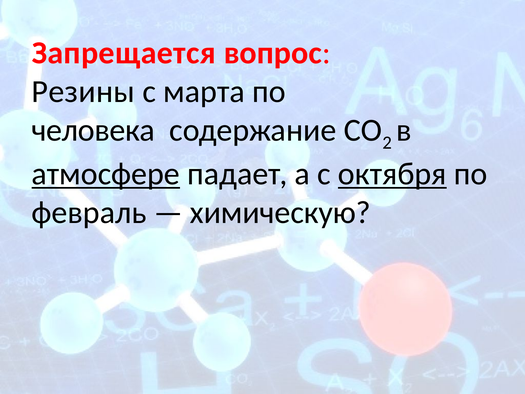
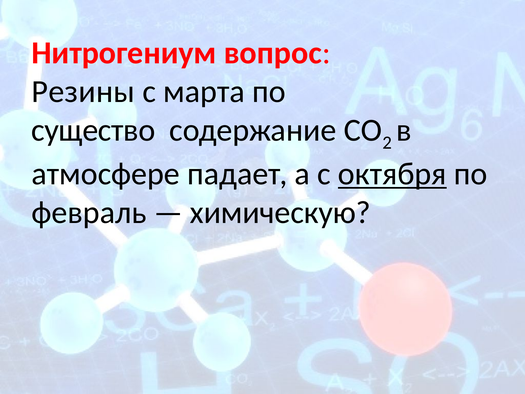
Запрещается: Запрещается -> Нитрогениум (124, 53)
человека: человека -> существо (93, 130)
атмосфере underline: present -> none (106, 174)
